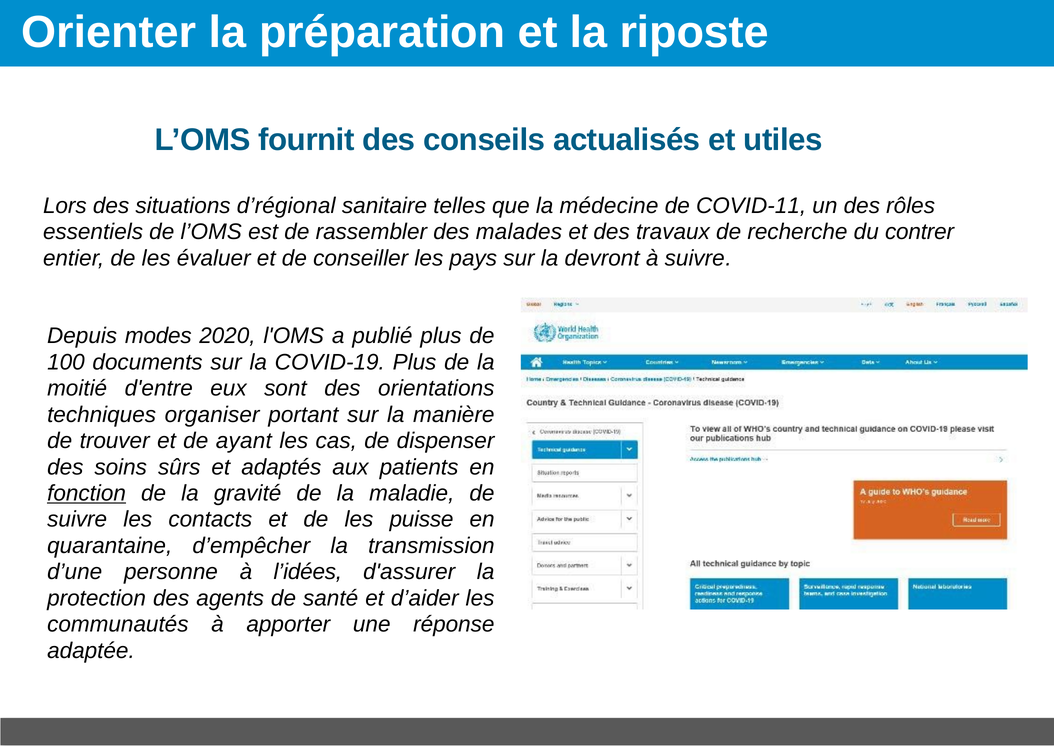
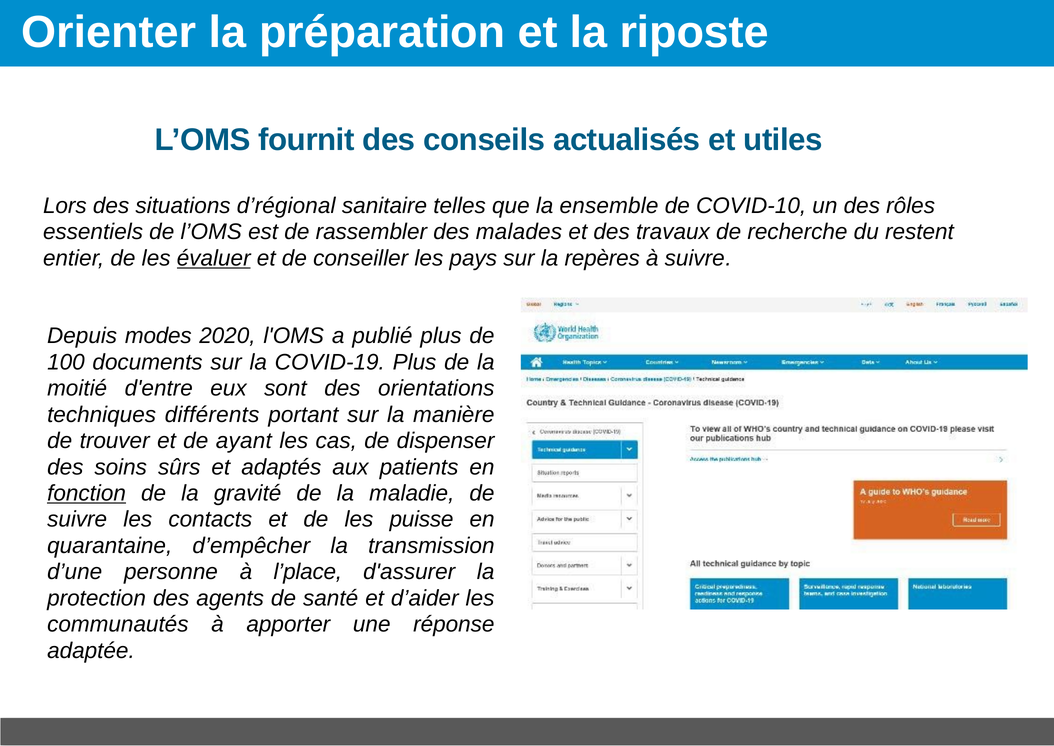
médecine: médecine -> ensemble (609, 206)
COVID-11: COVID-11 -> COVID-10 (751, 206)
contrer: contrer -> restent (919, 232)
évaluer underline: none -> present (214, 258)
devront: devront -> repères (602, 258)
organiser: organiser -> différents (212, 415)
l’idées: l’idées -> l’place (308, 572)
